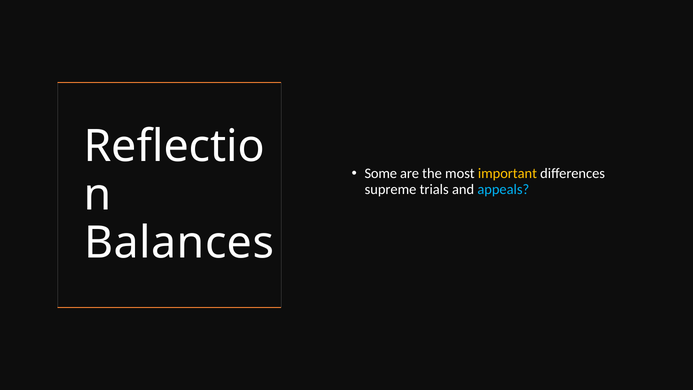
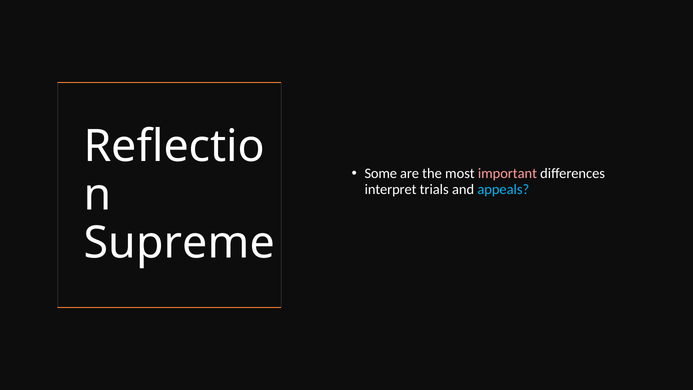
important colour: yellow -> pink (507, 174)
supreme: supreme -> interpret (391, 189)
Balances: Balances -> Supreme (179, 243)
